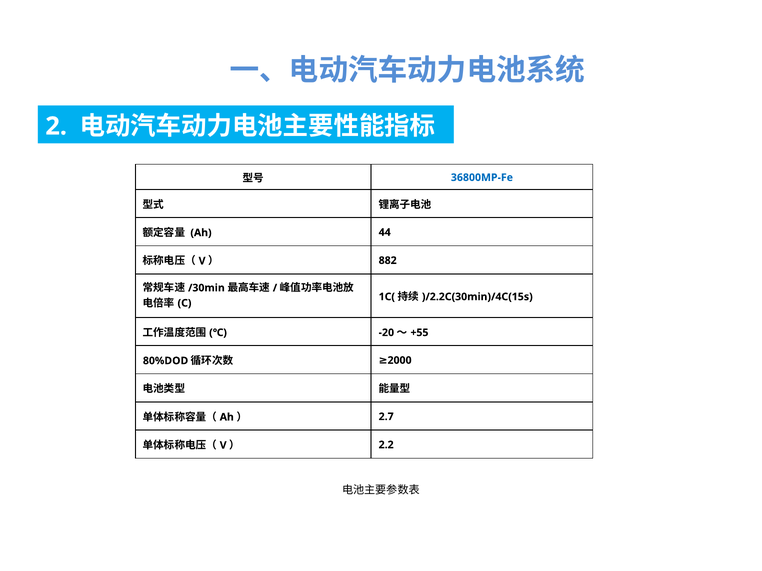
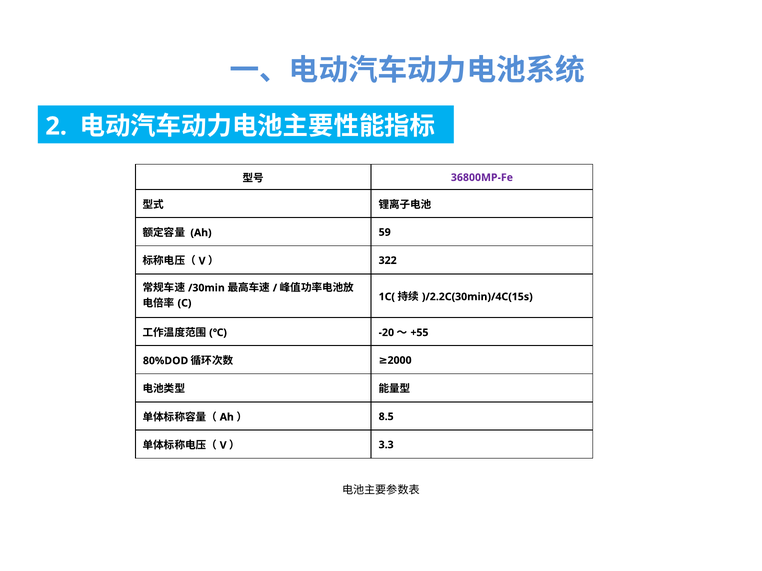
36800MP-Fe colour: blue -> purple (482, 178)
44: 44 -> 59 (385, 232)
882: 882 -> 322 (388, 261)
2.7: 2.7 -> 8.5 (386, 417)
2.2: 2.2 -> 3.3 (386, 445)
